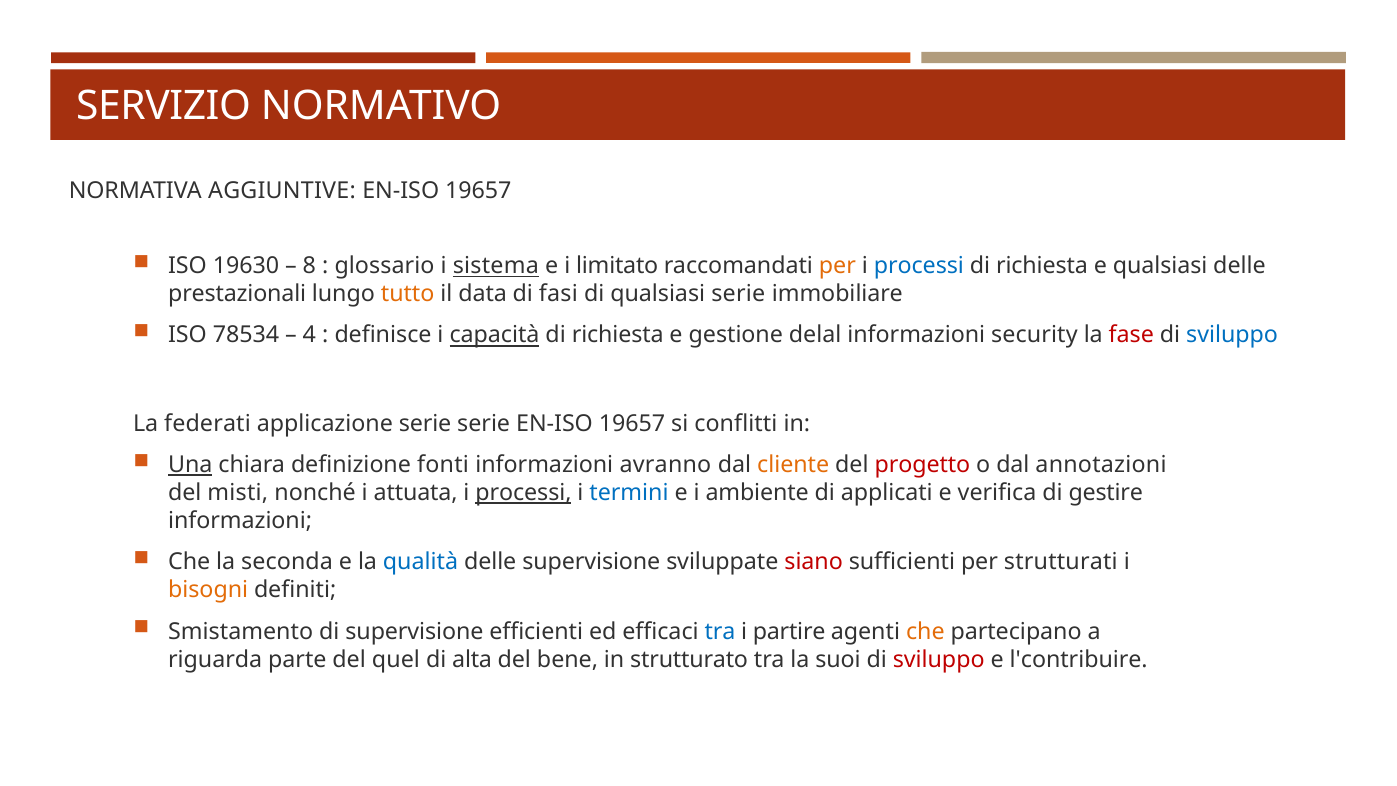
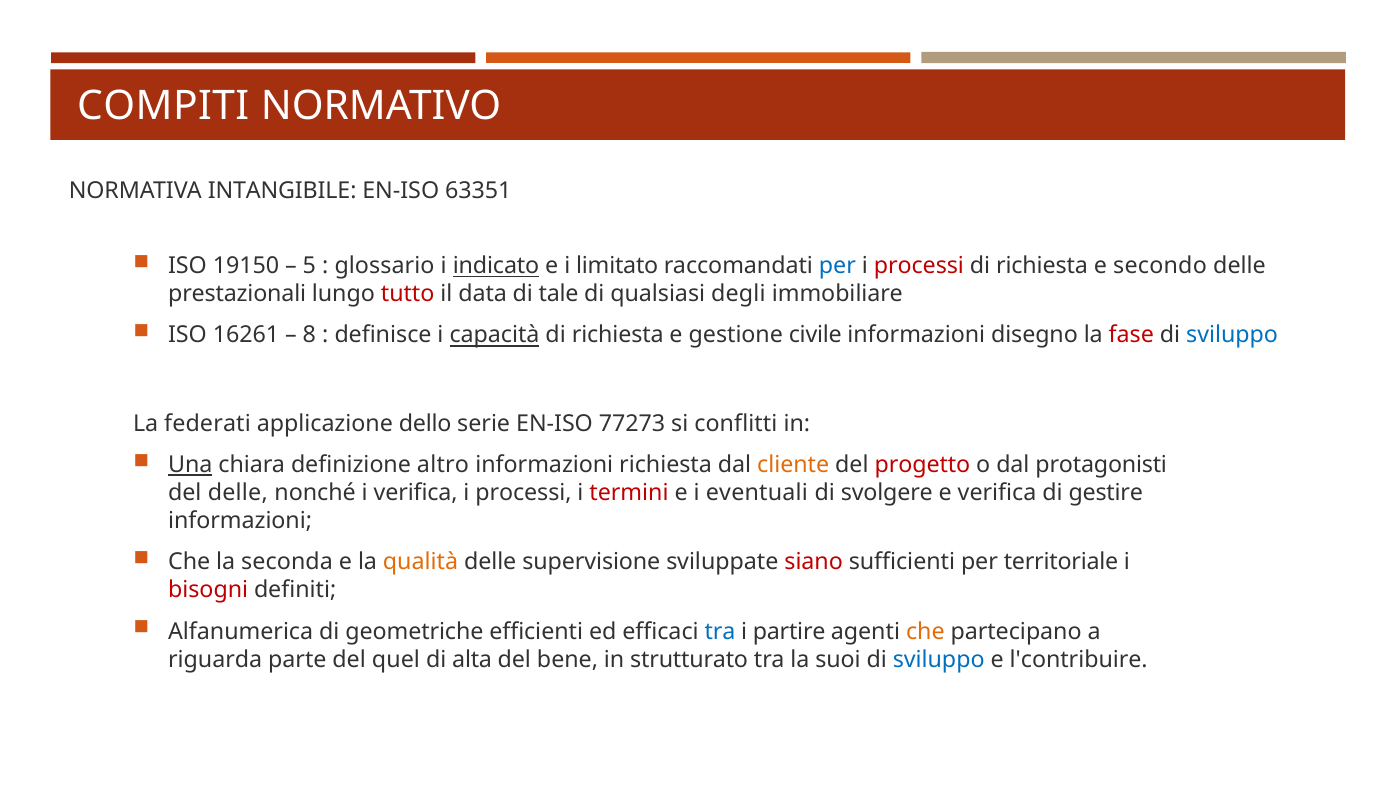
SERVIZIO: SERVIZIO -> COMPITI (163, 106)
AGGIUNTIVE: AGGIUNTIVE -> INTANGIBILE (282, 191)
19657: 19657 -> 63351 (478, 191)
19630: 19630 -> 19150 (246, 266)
8: 8 -> 5 (309, 266)
sistema: sistema -> indicato (496, 266)
per colour: orange -> blue (837, 266)
processi colour: blue -> red (919, 266)
e qualsiasi: qualsiasi -> secondo (1160, 266)
tutto colour: orange -> red (408, 294)
fasi: fasi -> tale (559, 294)
qualsiasi serie: serie -> degli (738, 294)
78534: 78534 -> 16261 (246, 335)
4: 4 -> 8 (309, 335)
delal: delal -> civile (815, 335)
security: security -> disegno (1034, 335)
applicazione serie: serie -> dello (425, 423)
serie EN-ISO 19657: 19657 -> 77273 (632, 423)
fonti: fonti -> altro (443, 465)
informazioni avranno: avranno -> richiesta (666, 465)
annotazioni: annotazioni -> protagonisti (1101, 465)
del misti: misti -> delle (238, 493)
i attuata: attuata -> verifica (416, 493)
processi underline: present -> none (523, 493)
termini colour: blue -> red (629, 493)
ambiente: ambiente -> eventuali (757, 493)
applicati: applicati -> svolgere (887, 493)
qualità colour: blue -> orange (421, 562)
strutturati: strutturati -> territoriale (1061, 562)
bisogni colour: orange -> red (208, 590)
Smistamento: Smistamento -> Alfanumerica (241, 631)
di supervisione: supervisione -> geometriche (414, 631)
sviluppo colour: red -> blue (939, 659)
